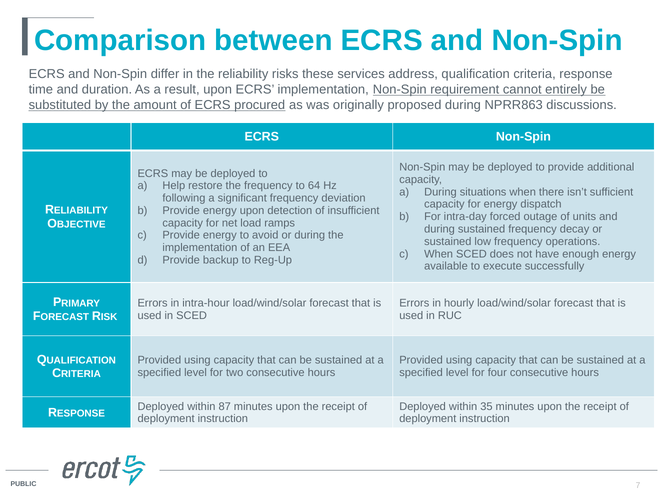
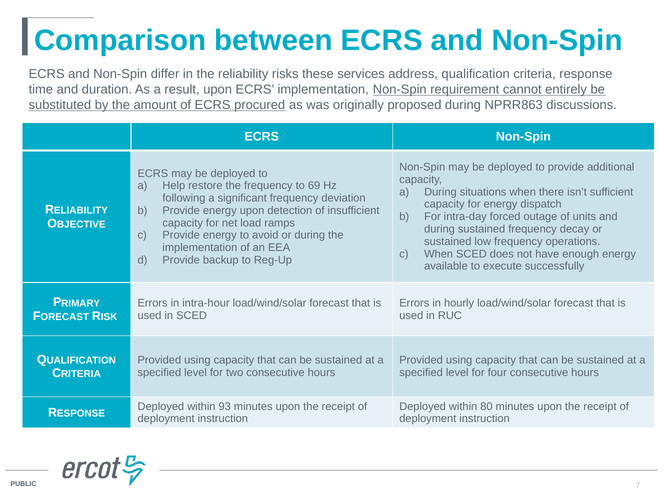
64: 64 -> 69 (314, 186)
87: 87 -> 93 (225, 406)
35: 35 -> 80 (486, 406)
